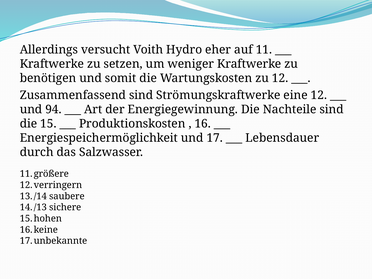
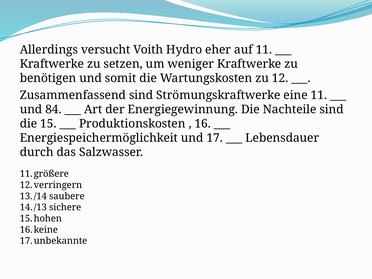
eine 12: 12 -> 11 (319, 95)
94: 94 -> 84 (53, 109)
